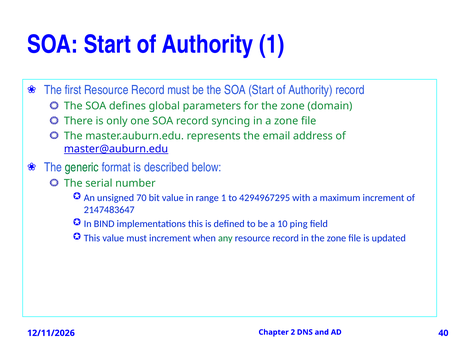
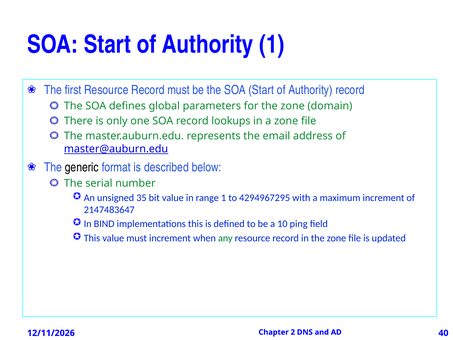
syncing: syncing -> lookups (231, 121)
generic colour: green -> black (82, 167)
70: 70 -> 35 (141, 198)
